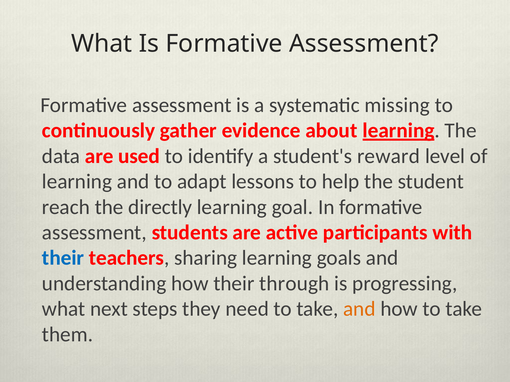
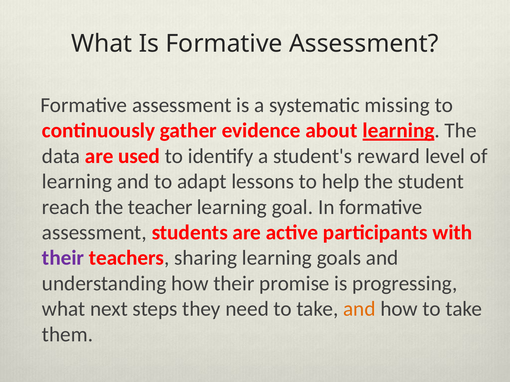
directly: directly -> teacher (160, 207)
their colour: blue -> purple (63, 258)
through: through -> promise (294, 284)
